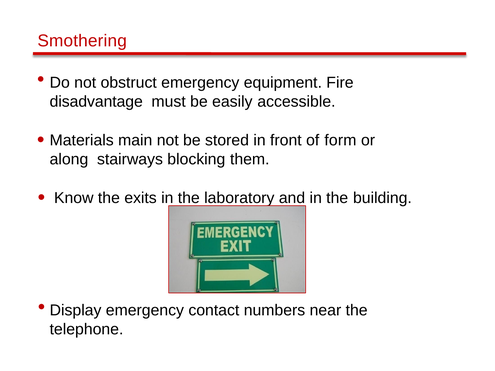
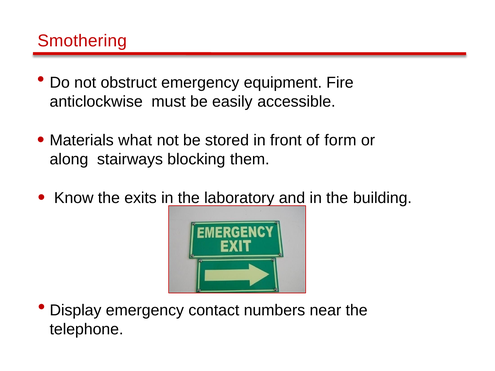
disadvantage: disadvantage -> anticlockwise (96, 102)
main: main -> what (135, 140)
